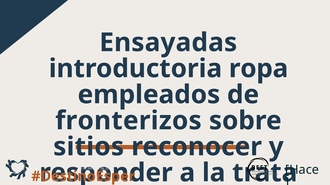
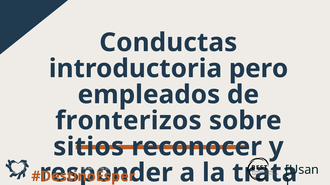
Ensayadas: Ensayadas -> Conductas (168, 43)
ropa: ropa -> pero (259, 69)
Hace: Hace -> Usan (302, 170)
